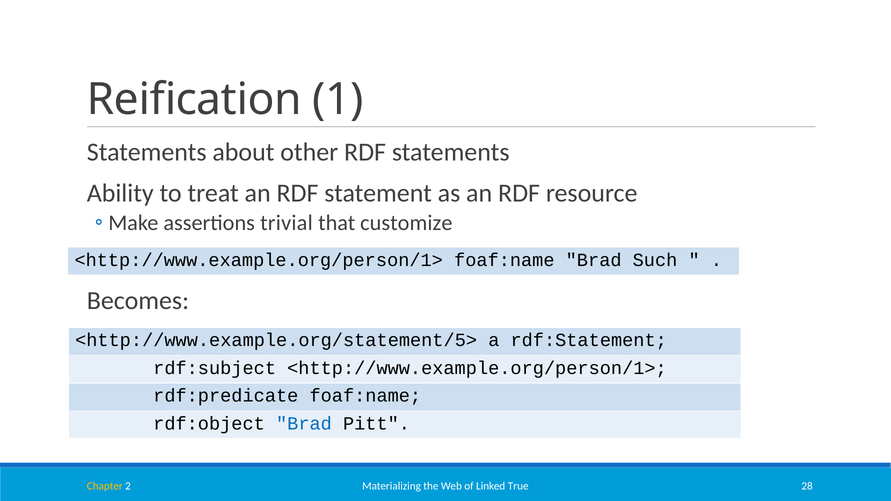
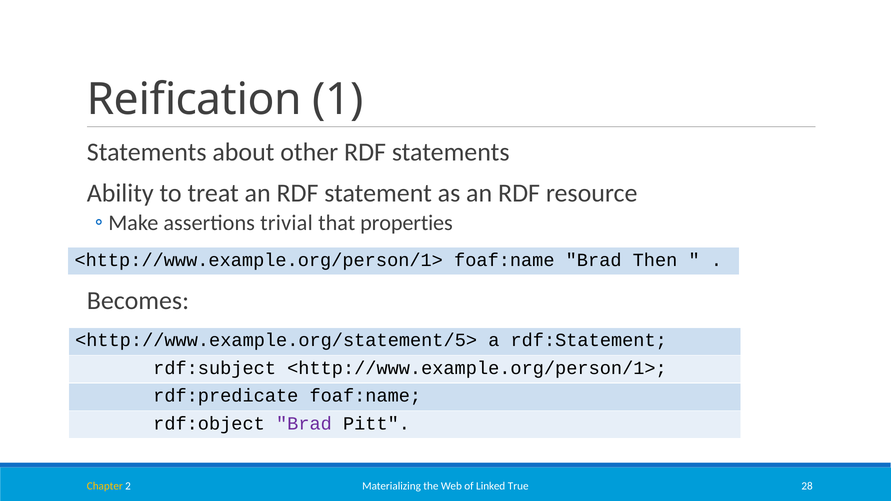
customize: customize -> properties (406, 223)
Such: Such -> Then (655, 260)
Brad colour: blue -> purple (304, 424)
